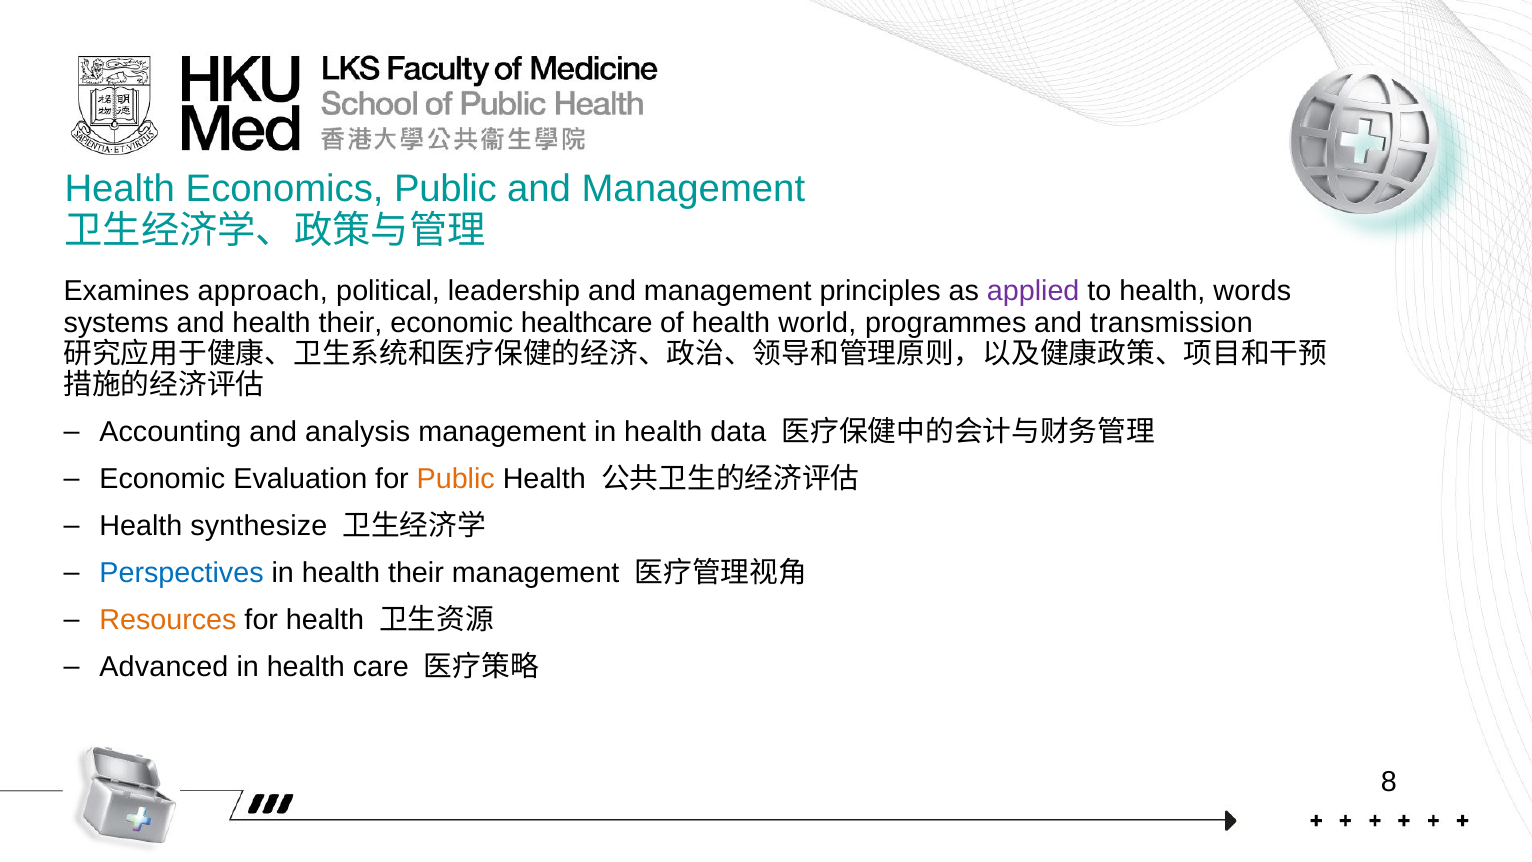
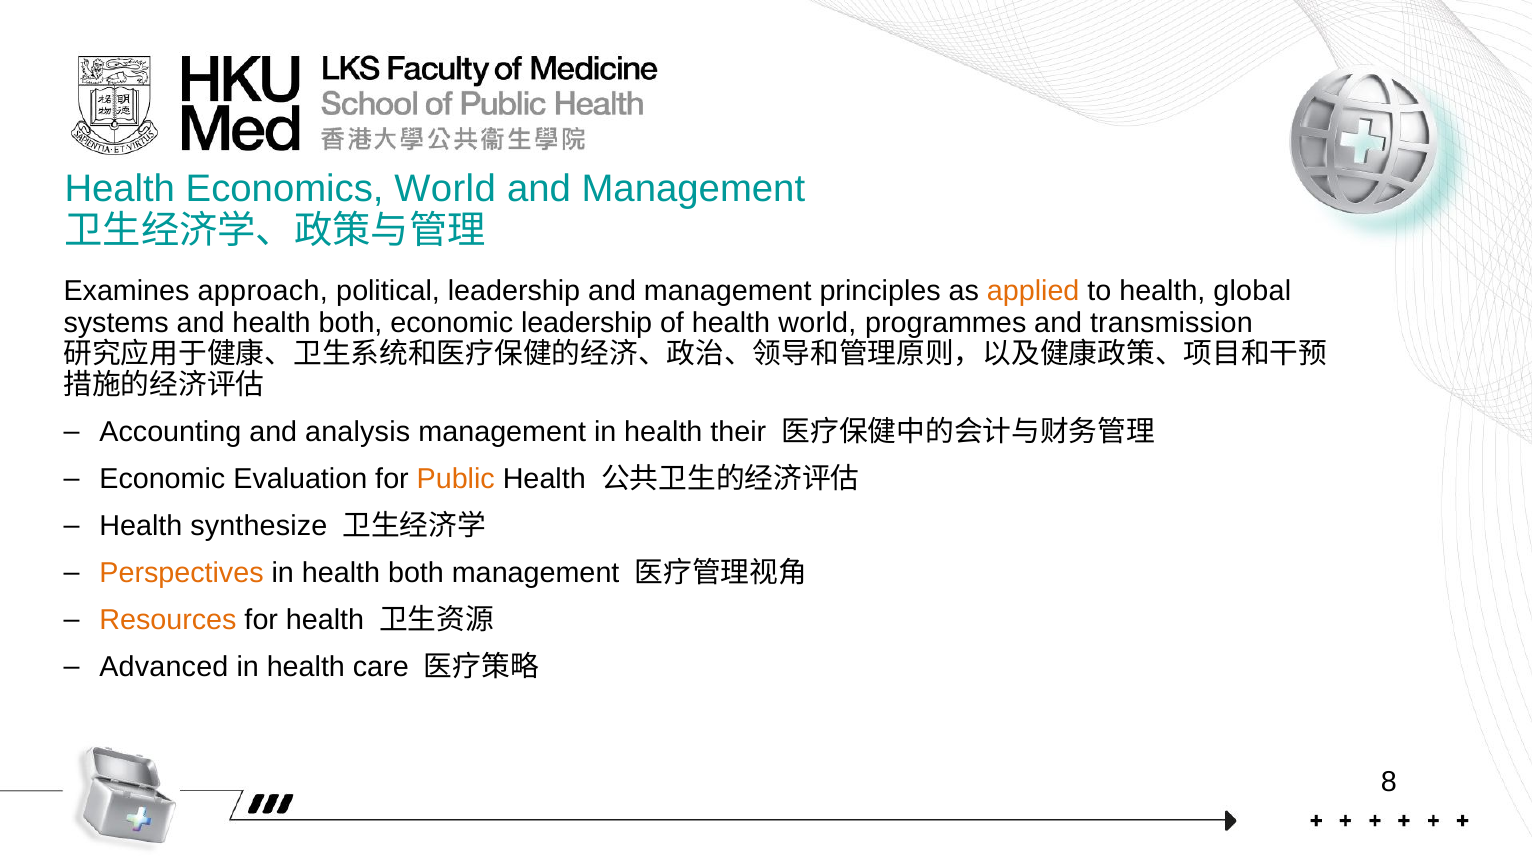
Economics Public: Public -> World (445, 189)
applied colour: purple -> orange (1033, 291)
words: words -> global (1252, 291)
and health their: their -> both (351, 322)
economic healthcare: healthcare -> leadership (587, 322)
data: data -> their (738, 432)
Perspectives colour: blue -> orange (182, 573)
in health their: their -> both (416, 573)
